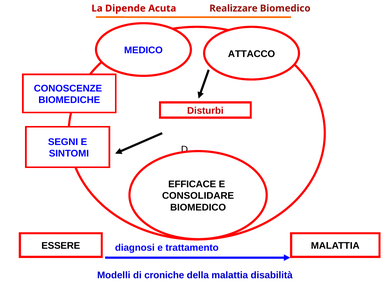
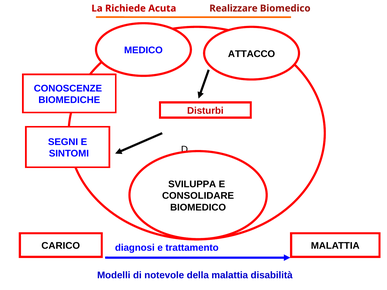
Dipende: Dipende -> Richiede (125, 8)
EFFICACE: EFFICACE -> SVILUPPA (192, 184)
ESSERE: ESSERE -> CARICO (61, 246)
croniche: croniche -> notevole (164, 275)
